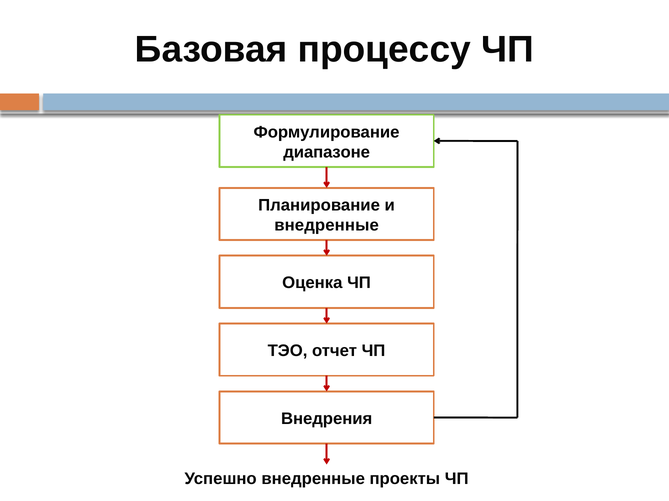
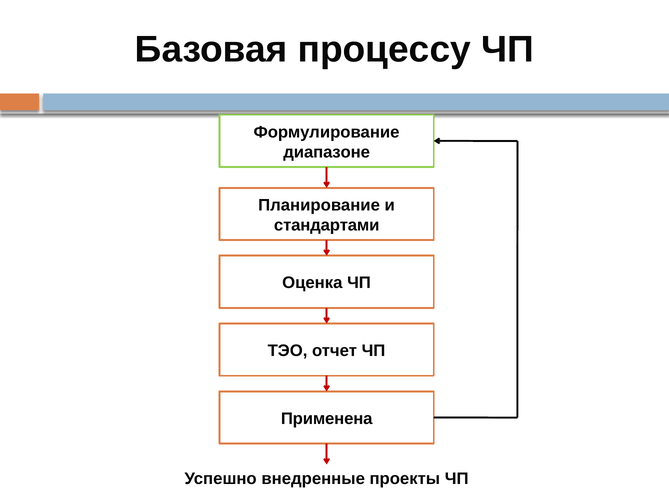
внедренные: внедренные -> стандартами (327, 225)
Внедрения: Внедрения -> Применена (327, 419)
